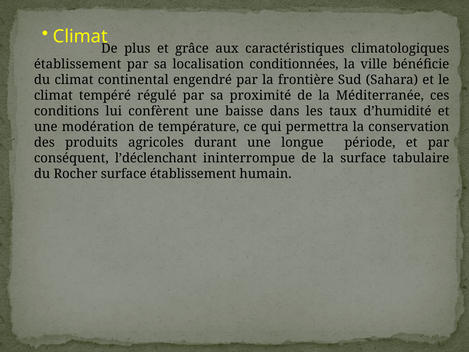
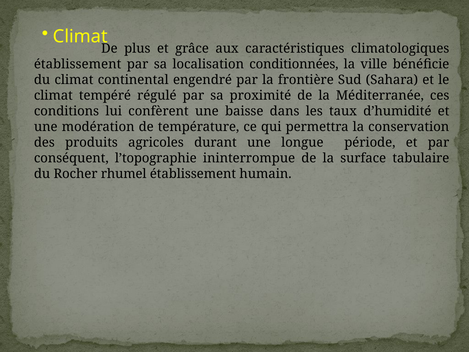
l’déclenchant: l’déclenchant -> l’topographie (156, 158)
Rocher surface: surface -> rhumel (124, 174)
